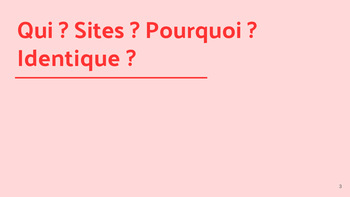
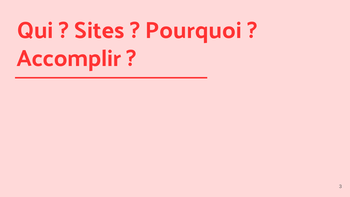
Identique: Identique -> Accomplir (69, 58)
